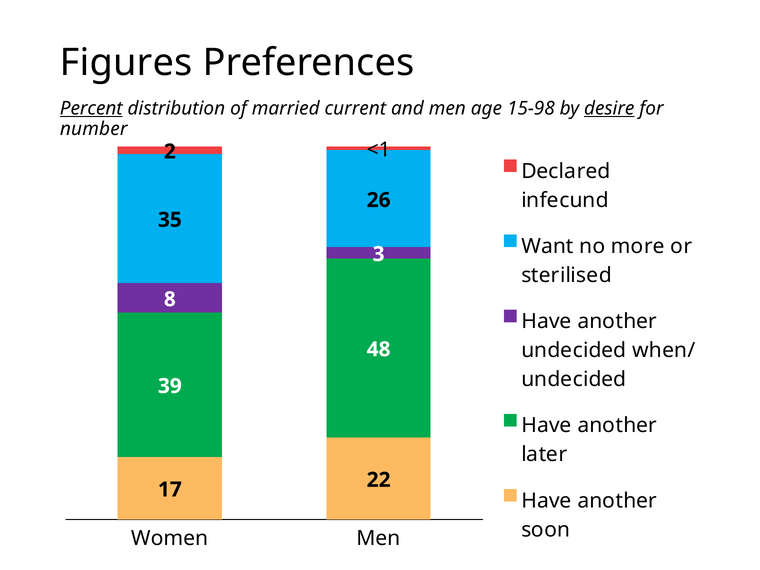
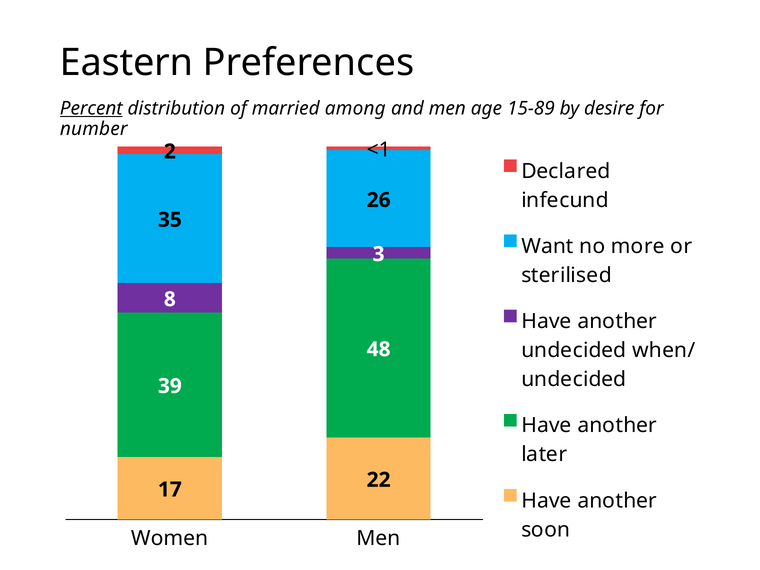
Figures: Figures -> Eastern (126, 63)
current: current -> among (355, 108)
15-98: 15-98 -> 15-89 (531, 108)
desire underline: present -> none (609, 108)
